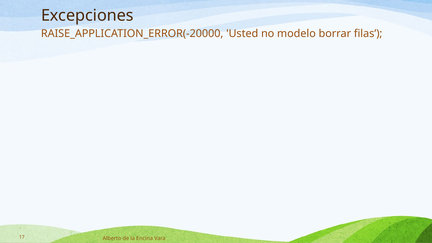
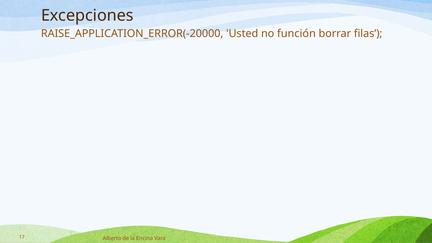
modelo: modelo -> función (296, 34)
